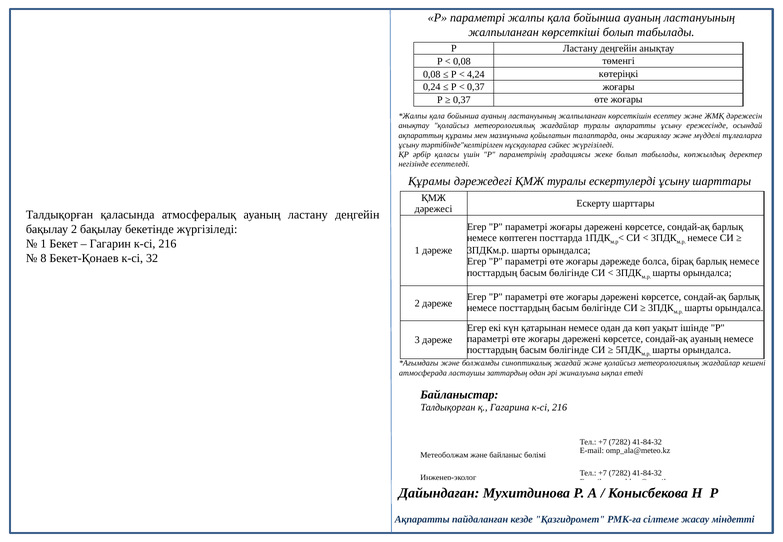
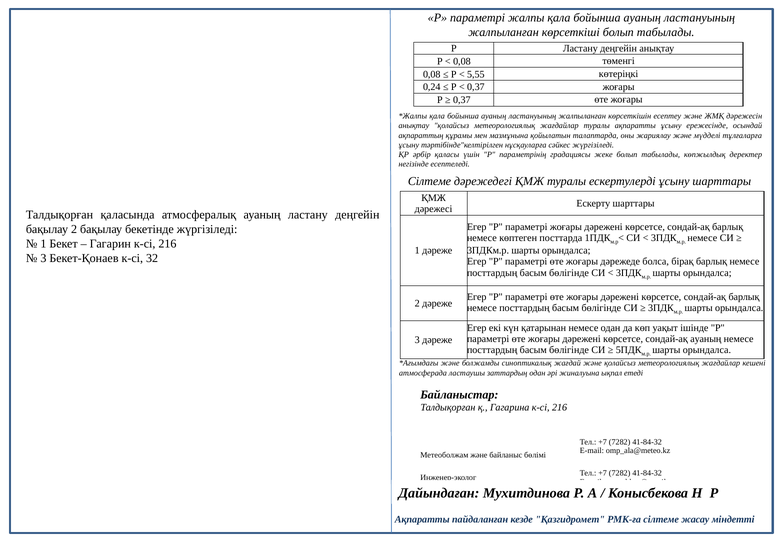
4,24: 4,24 -> 5,55 (476, 74)
Құрамы: Құрамы -> Сілтеме (429, 181)
8: 8 -> 3 (43, 258)
